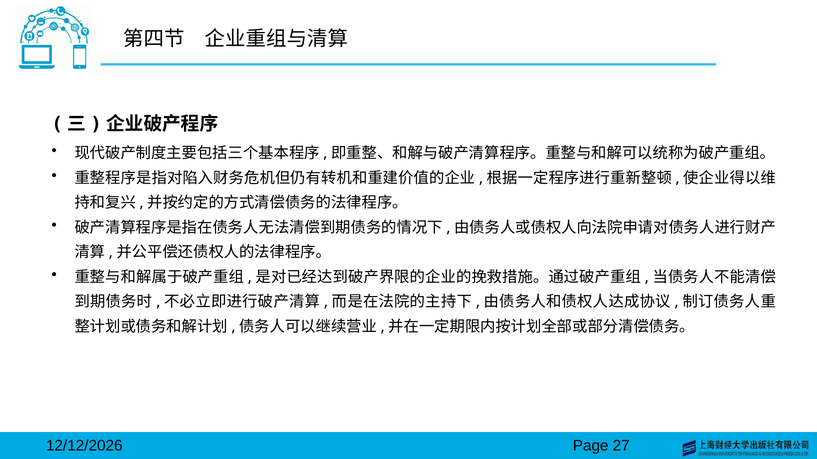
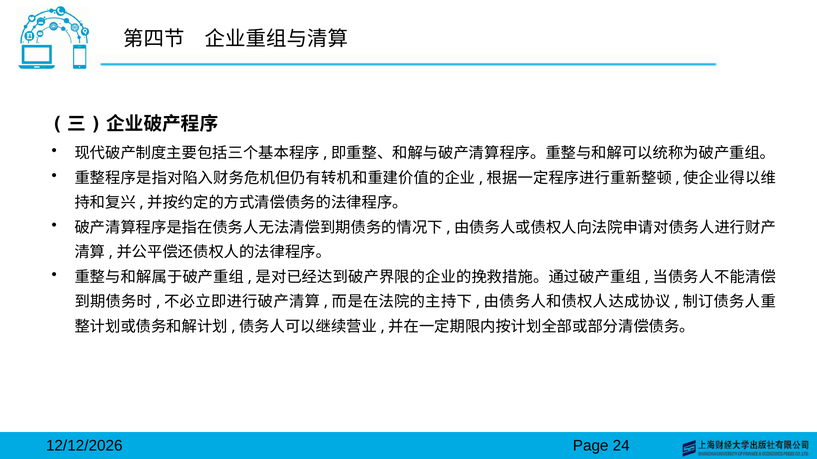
27: 27 -> 24 (621, 446)
